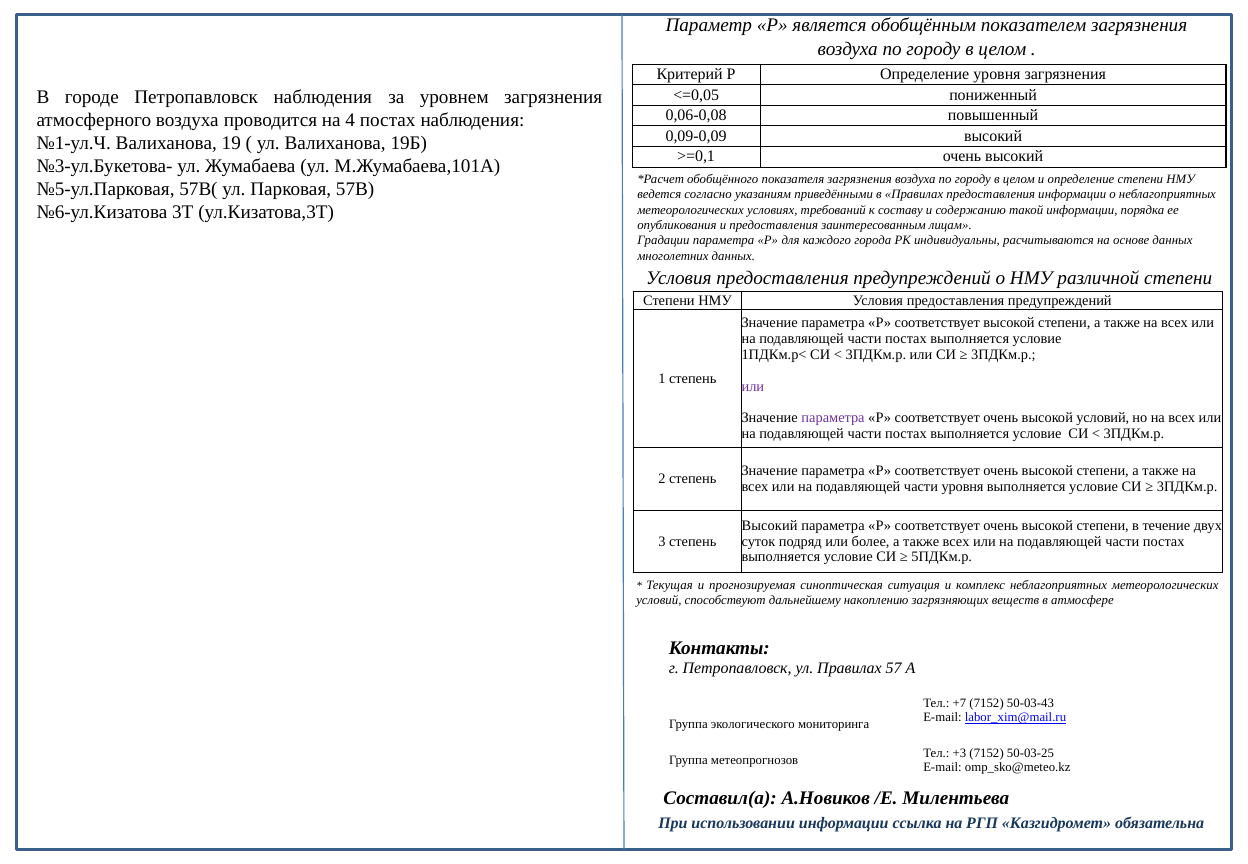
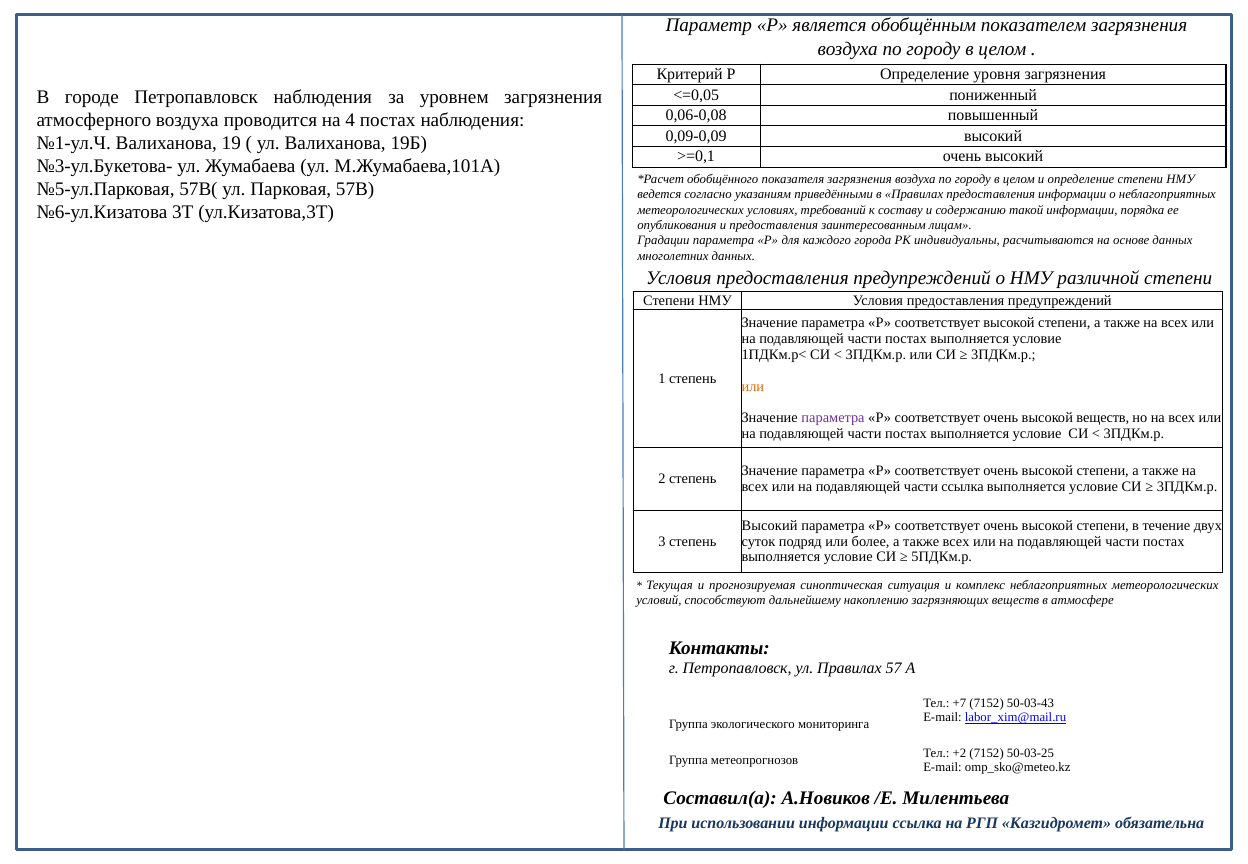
или colour: purple -> orange (753, 386)
высокой условий: условий -> веществ (1103, 418)
части уровня: уровня -> ссылка (963, 487)
+3: +3 -> +2 (959, 753)
